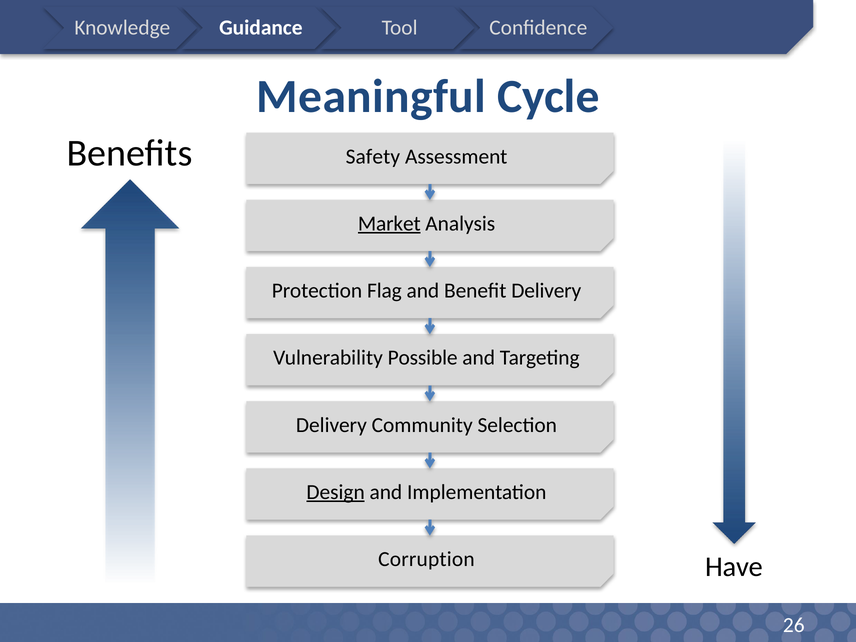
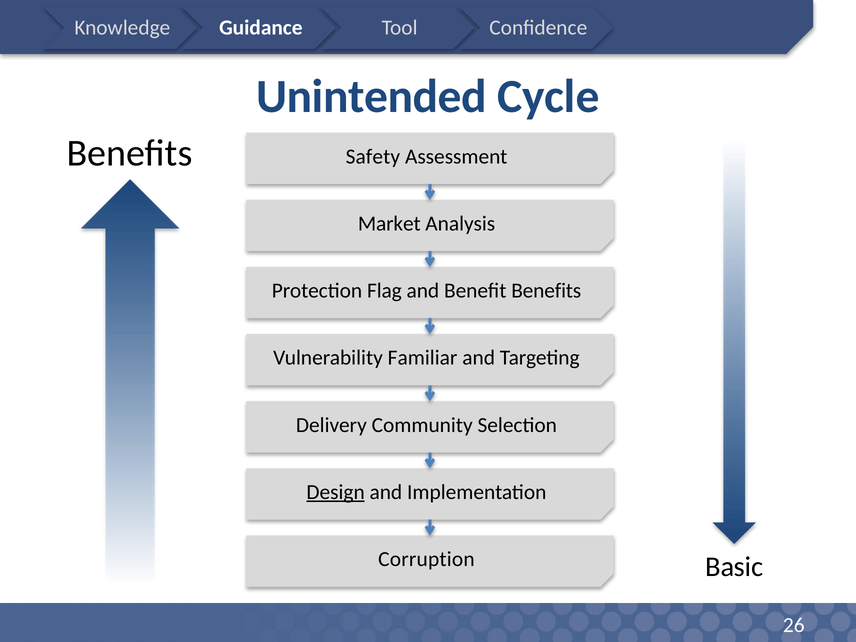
Meaningful: Meaningful -> Unintended (372, 97)
Market underline: present -> none (389, 224)
Benefit Delivery: Delivery -> Benefits (546, 291)
Possible: Possible -> Familiar (423, 358)
Have: Have -> Basic (734, 567)
